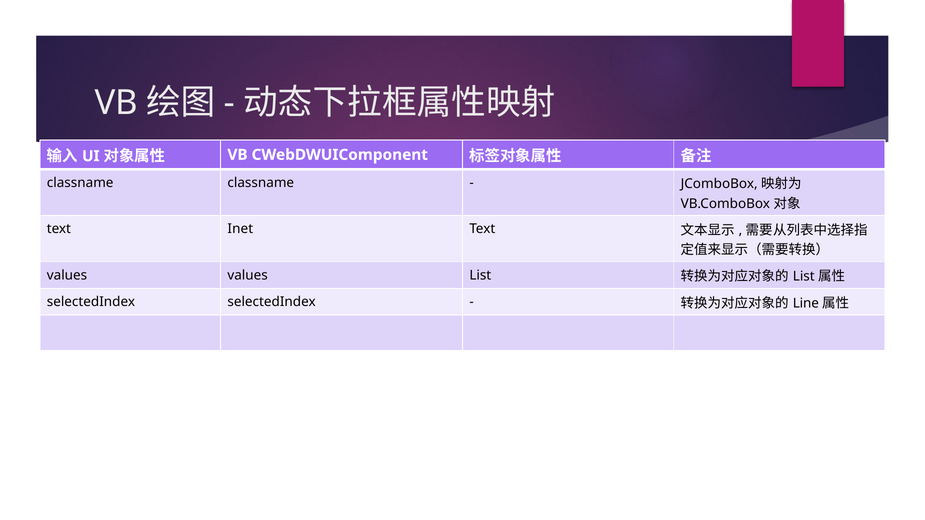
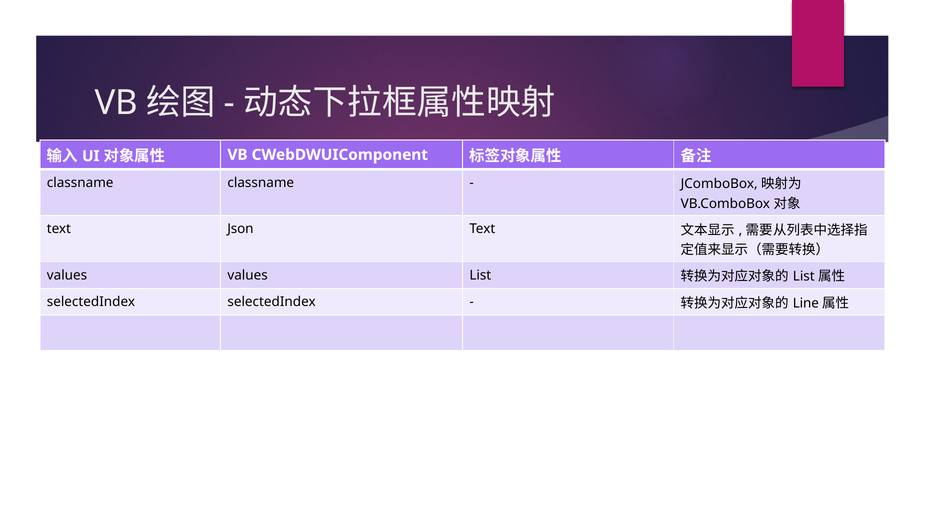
Inet: Inet -> Json (240, 229)
